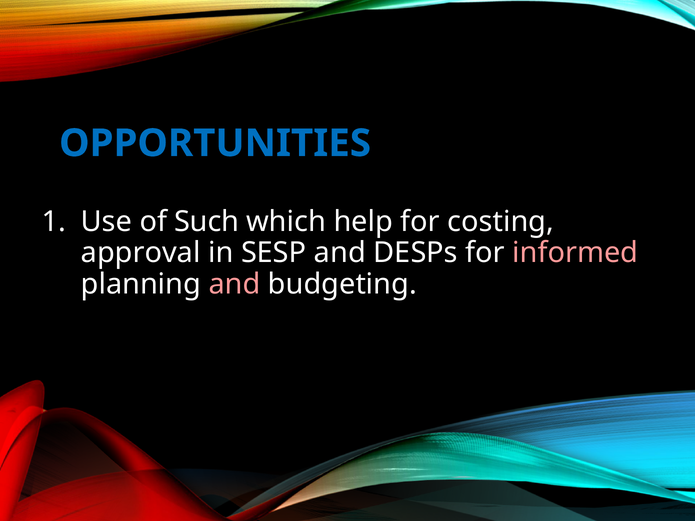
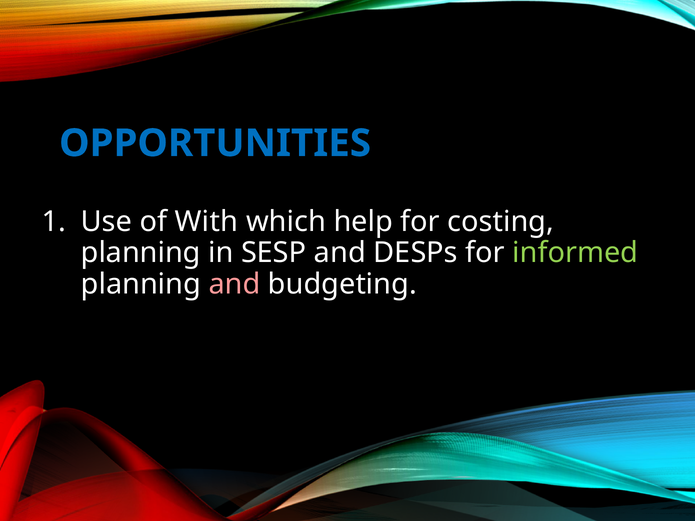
Such: Such -> With (206, 222)
approval: approval -> planning (141, 253)
informed colour: pink -> light green (575, 253)
